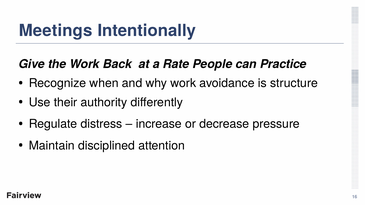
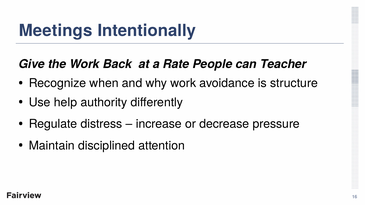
Practice: Practice -> Teacher (283, 64)
their: their -> help (65, 103)
